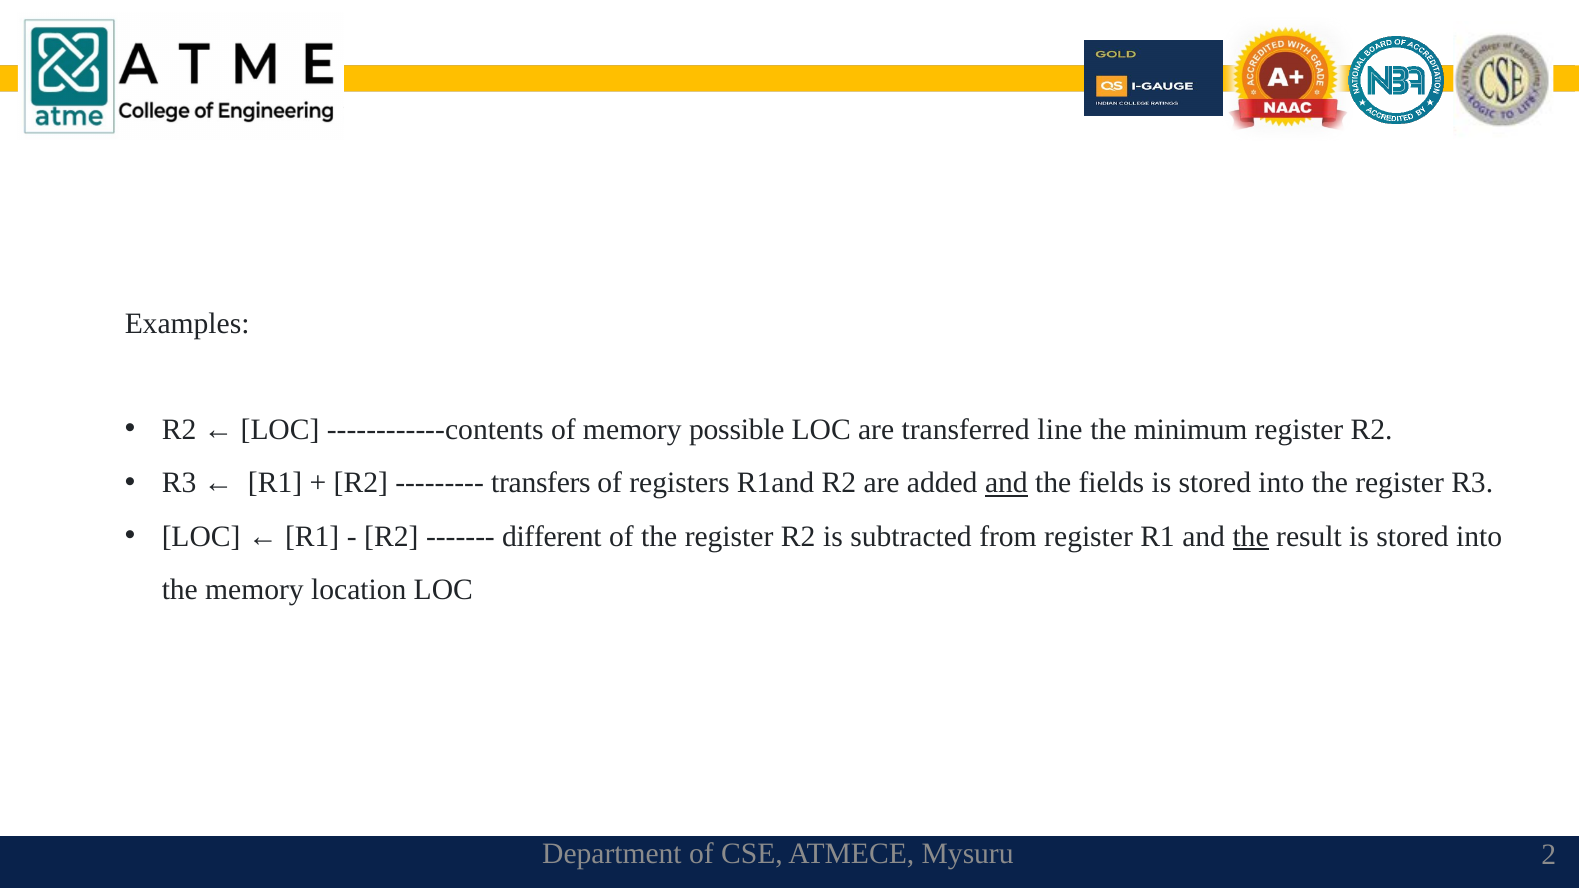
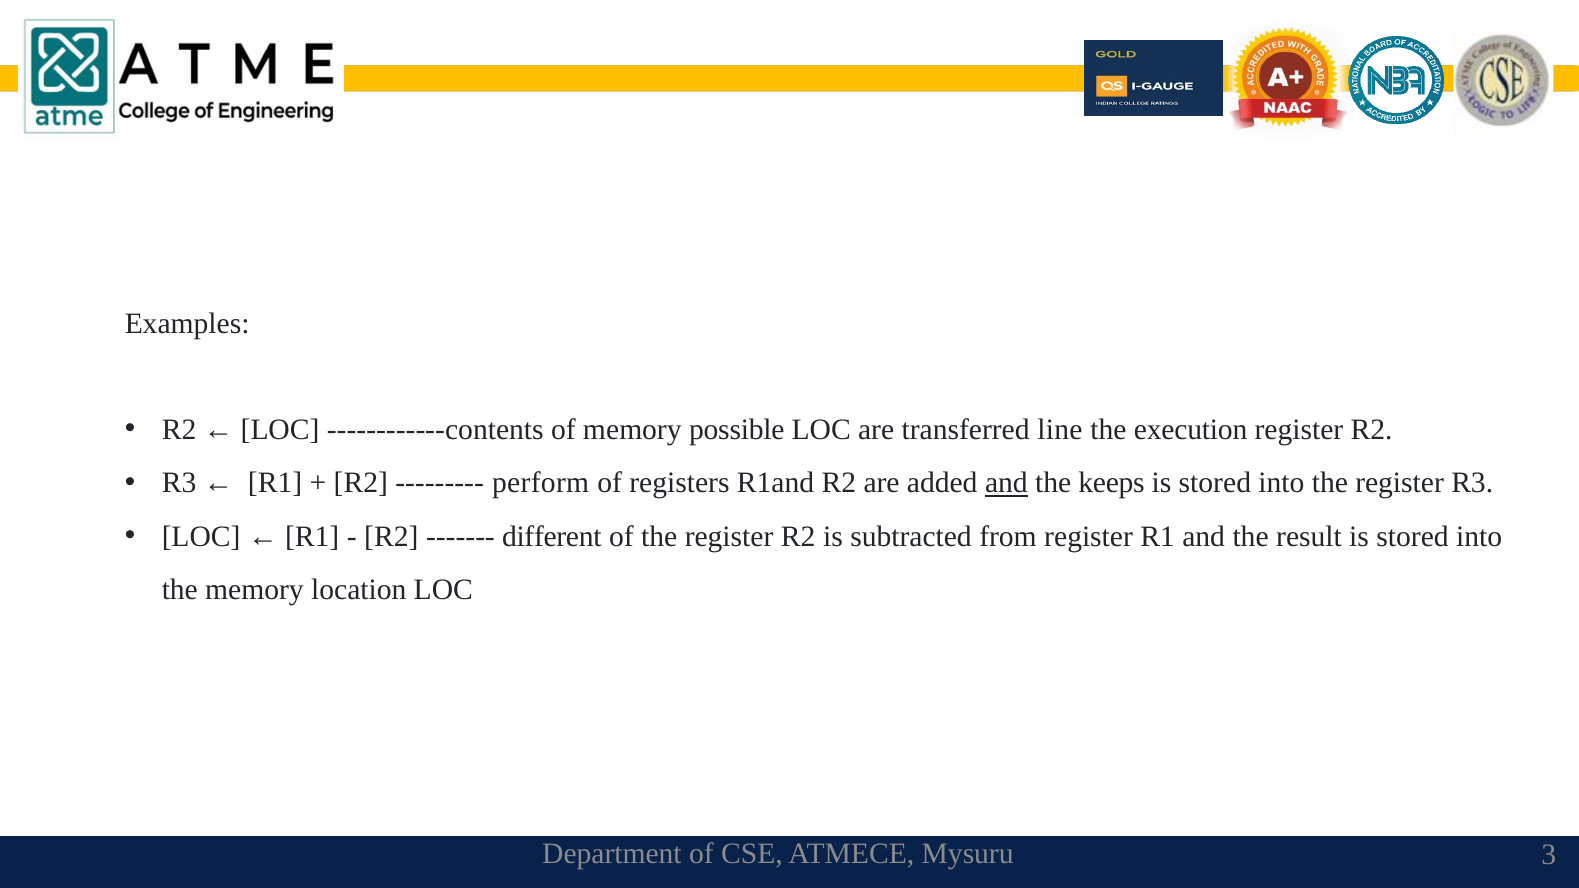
minimum: minimum -> execution (1191, 430)
transfers: transfers -> perform (541, 483)
fields: fields -> keeps (1112, 483)
the underline: present -> none (1251, 536)
2: 2 -> 3 (1549, 855)
